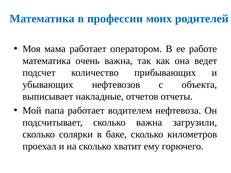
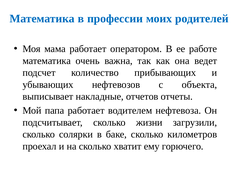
сколько важна: важна -> жизни (149, 123)
